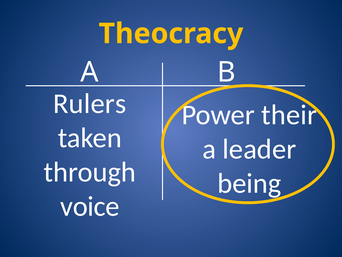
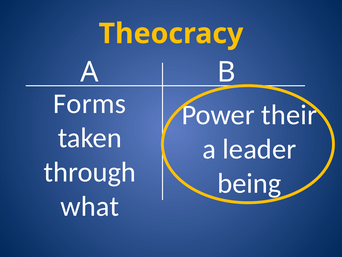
Rulers: Rulers -> Forms (90, 103)
voice: voice -> what (90, 206)
